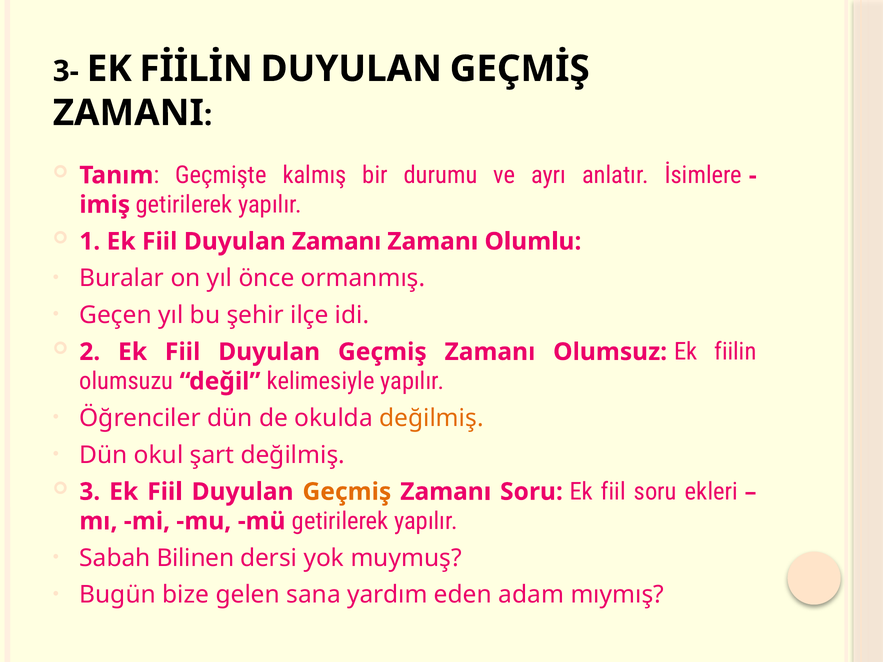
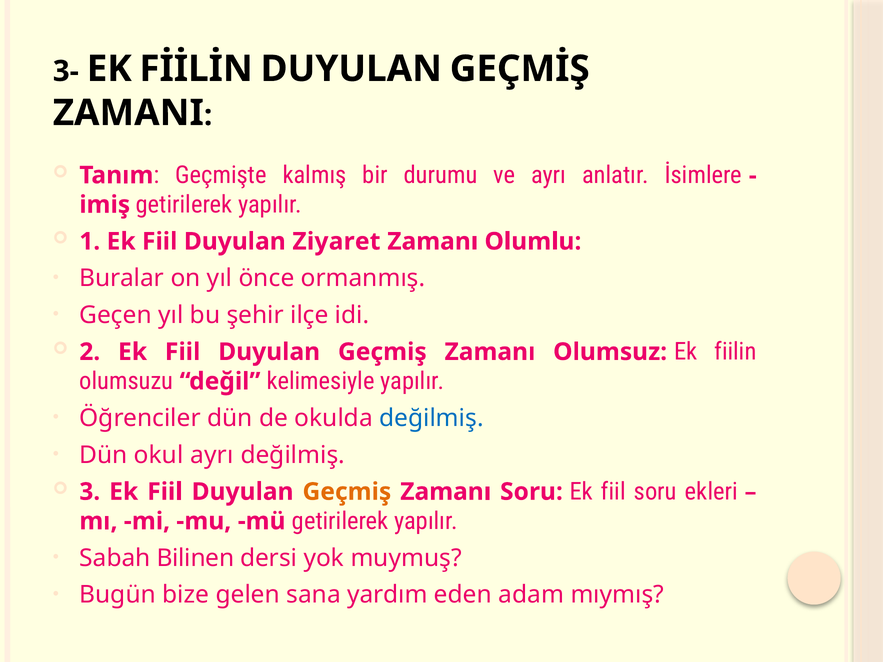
Duyulan Zamanı: Zamanı -> Ziyaret (336, 242)
değilmiş colour: orange -> blue (431, 418)
okul şart: şart -> ayrı (212, 455)
